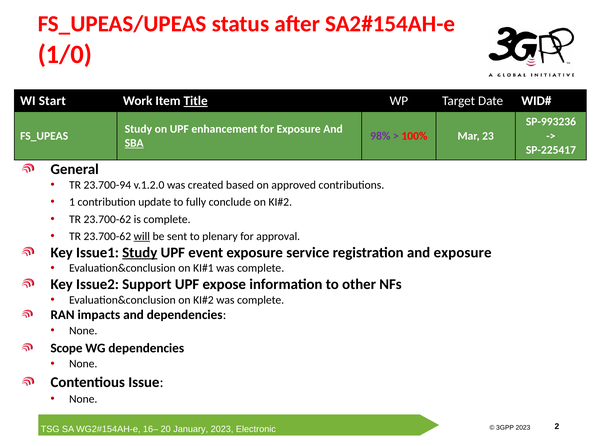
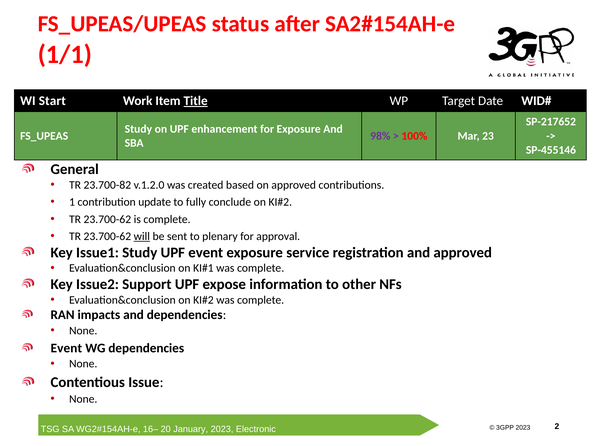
1/0: 1/0 -> 1/1 (65, 54)
SP-993236: SP-993236 -> SP-217652 (551, 122)
SBA underline: present -> none (134, 143)
SP-225417: SP-225417 -> SP-455146 (551, 150)
23.700-94: 23.700-94 -> 23.700-82 (107, 185)
Study underline: present -> none (140, 252)
and exposure: exposure -> approved (463, 252)
Scope: Scope -> Event (66, 348)
